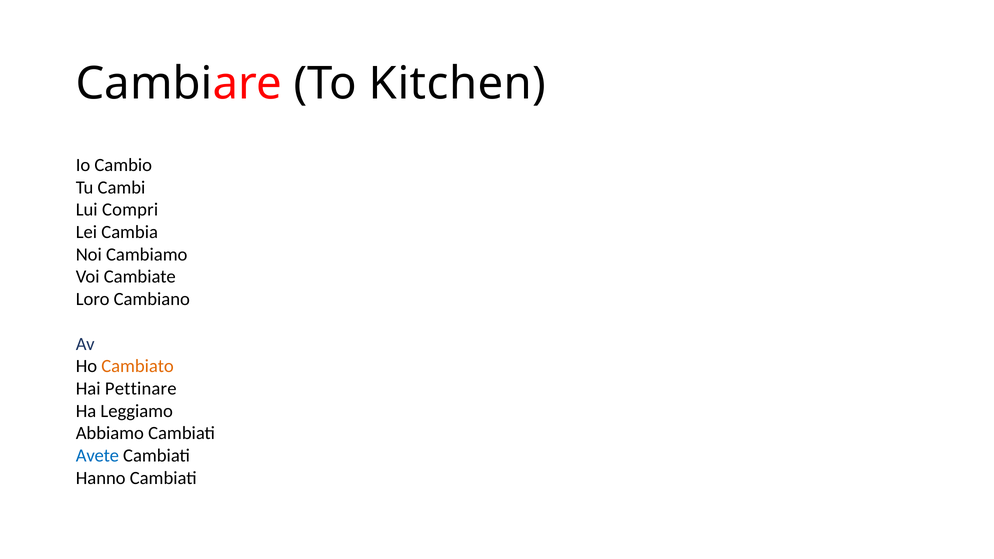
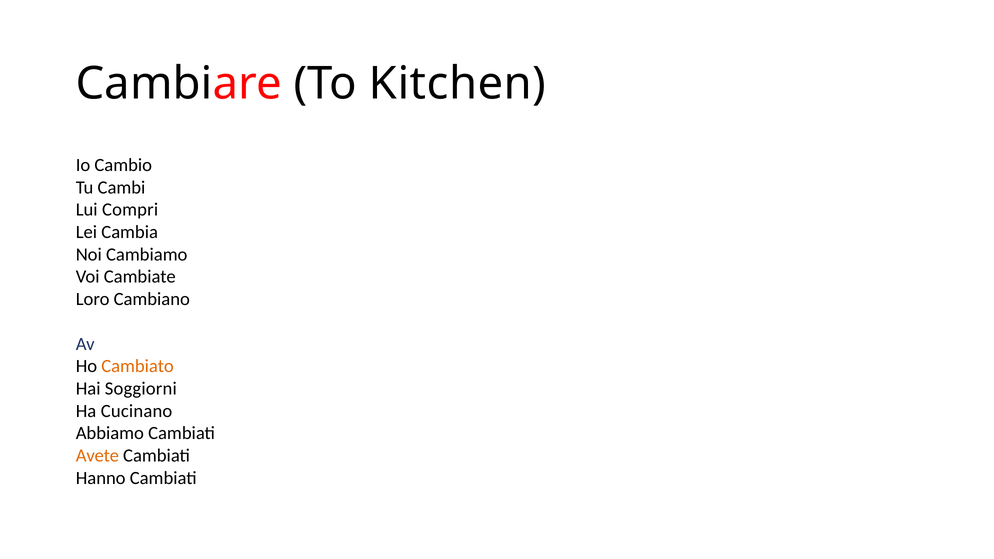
Pettinare: Pettinare -> Soggiorni (141, 389)
Leggiamo: Leggiamo -> Cucinano (137, 411)
Avete colour: blue -> orange (97, 456)
